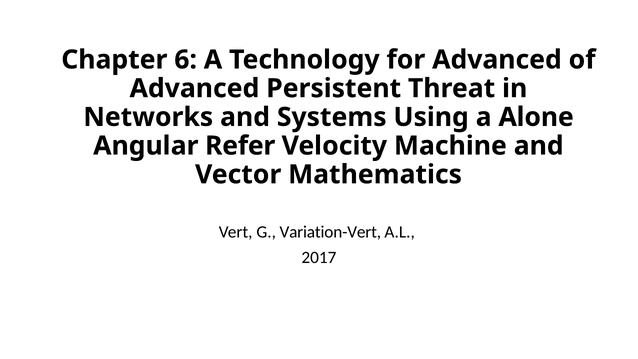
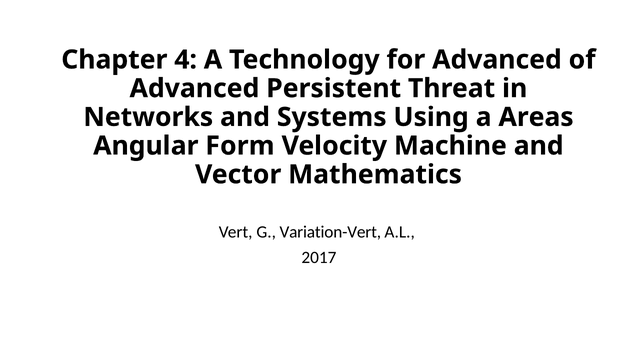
6: 6 -> 4 (186, 60)
Alone: Alone -> Areas (536, 117)
Refer: Refer -> Form (240, 146)
